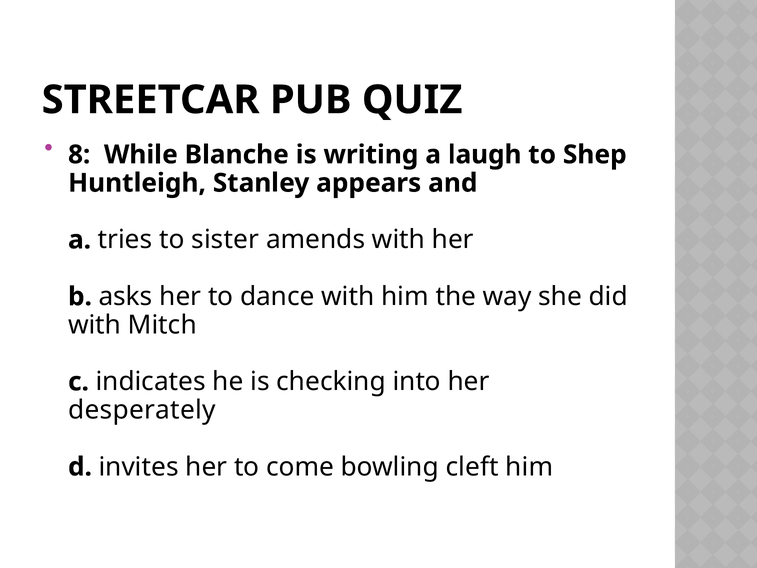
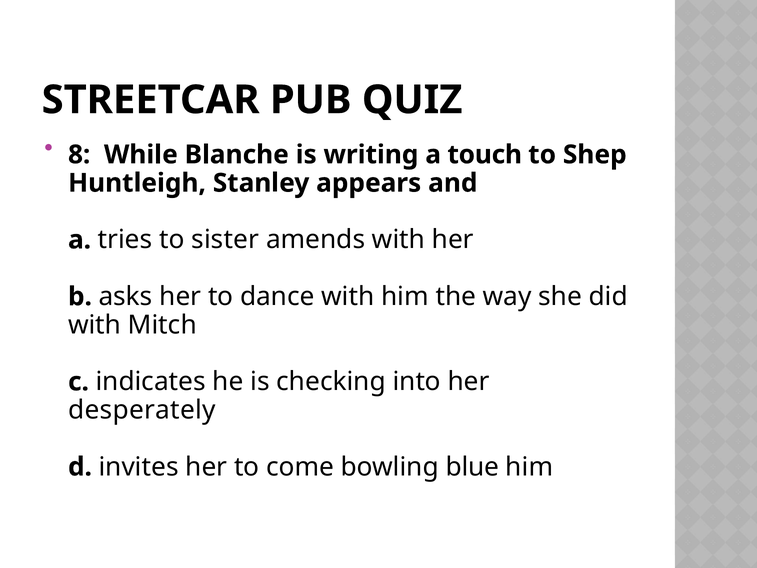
laugh: laugh -> touch (485, 155)
cleft: cleft -> blue (472, 467)
